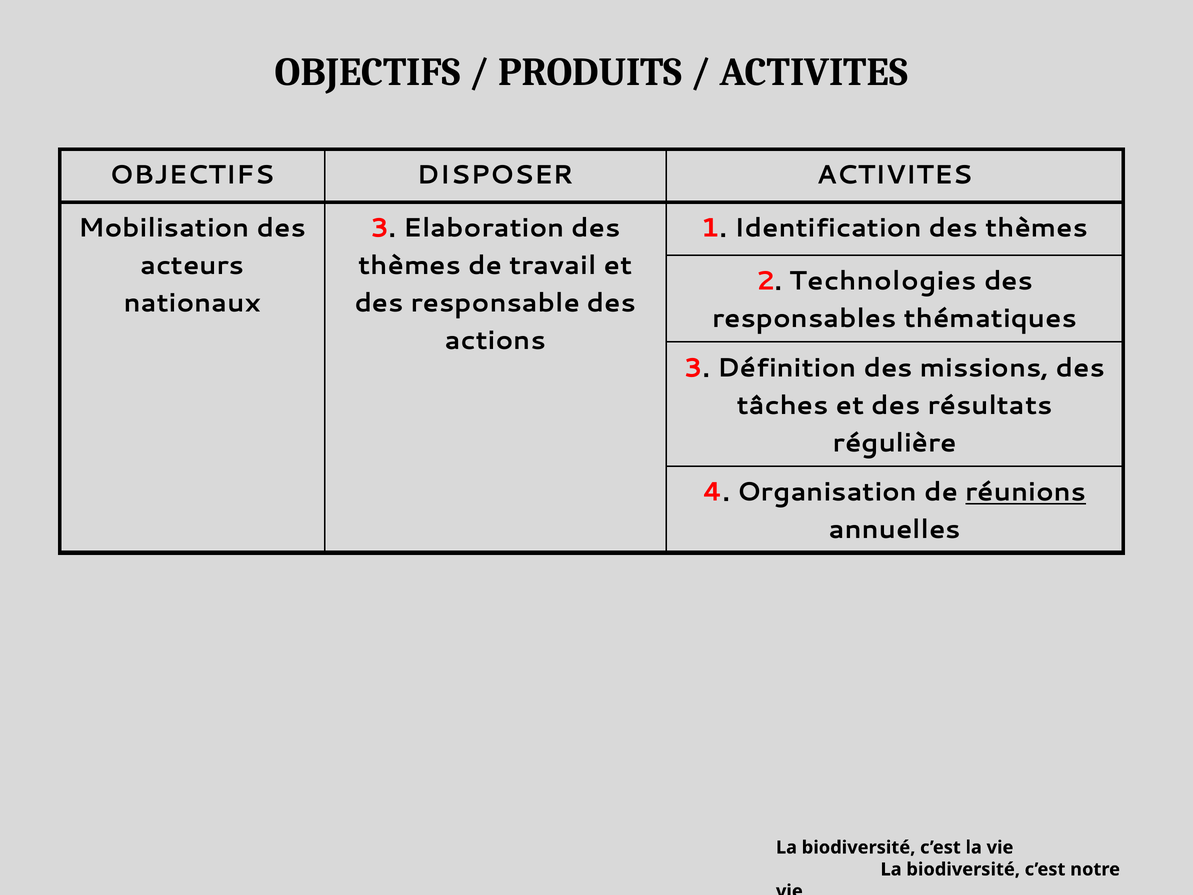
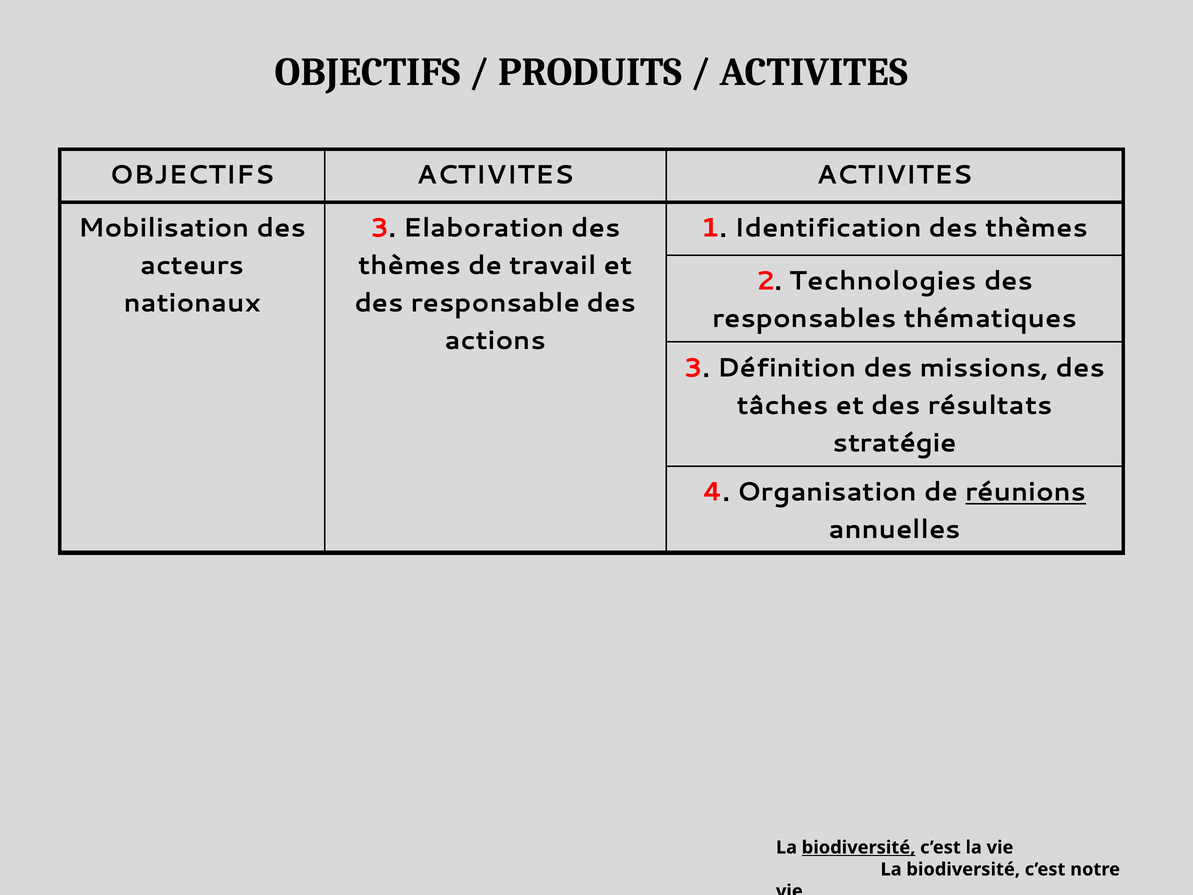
OBJECTIFS DISPOSER: DISPOSER -> ACTIVITES (495, 175)
régulière: régulière -> stratégie (895, 443)
biodiversité underline: none -> present (859, 847)
